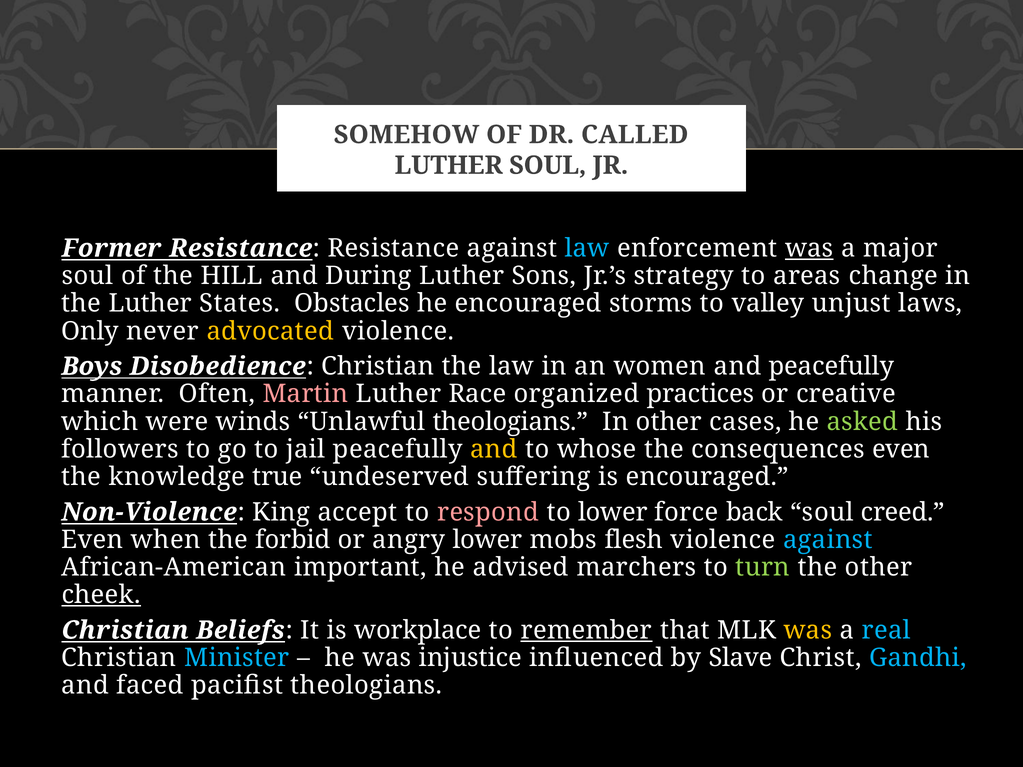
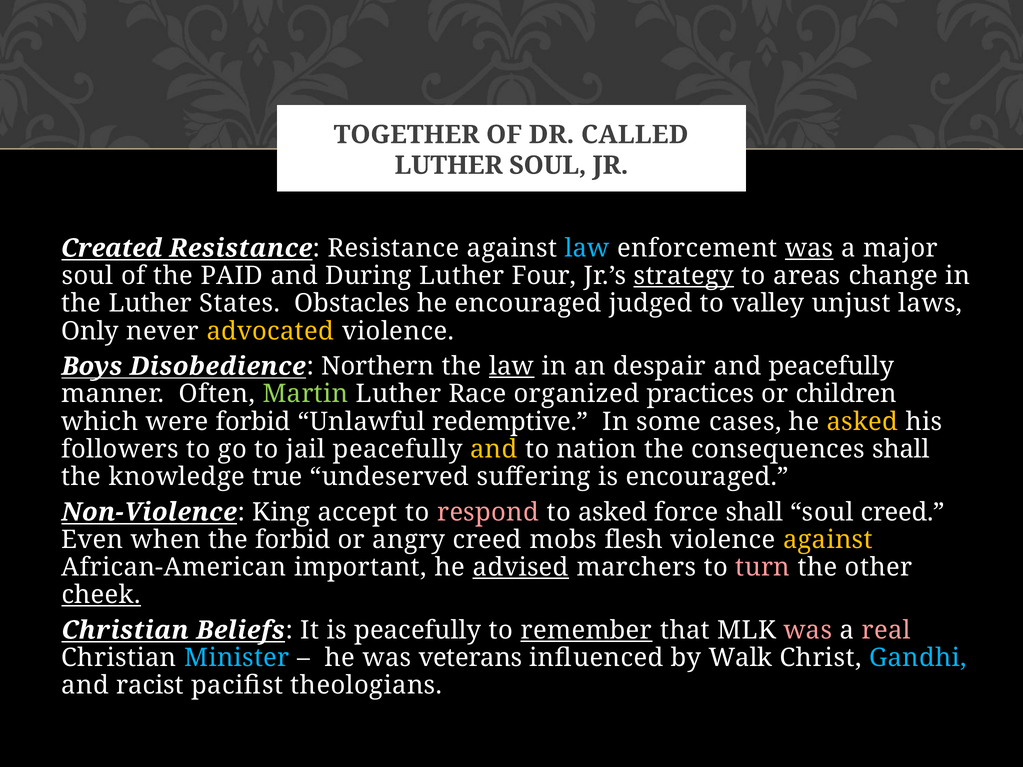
SOMEHOW: SOMEHOW -> TOGETHER (407, 135)
Former: Former -> Created (112, 248)
HILL: HILL -> PAID (232, 276)
Sons: Sons -> Four (544, 276)
strategy underline: none -> present (684, 276)
storms: storms -> judged (651, 304)
Disobedience Christian: Christian -> Northern (378, 366)
law underline: none -> present (512, 366)
women: women -> despair (660, 366)
Martin colour: pink -> light green (305, 394)
creative: creative -> children (846, 394)
were winds: winds -> forbid (253, 422)
Unlawful theologians: theologians -> redemptive (510, 422)
In other: other -> some (669, 422)
asked colour: light green -> yellow (862, 422)
whose: whose -> nation (597, 449)
consequences even: even -> shall (901, 449)
to lower: lower -> asked (613, 512)
force back: back -> shall (754, 512)
angry lower: lower -> creed (487, 540)
against colour: light blue -> yellow (828, 540)
advised underline: none -> present (521, 568)
turn colour: light green -> pink (763, 568)
is workplace: workplace -> peacefully (418, 630)
was colour: yellow -> pink (808, 630)
real colour: light blue -> pink (886, 630)
injustice: injustice -> veterans (470, 658)
Slave: Slave -> Walk (740, 658)
faced: faced -> racist (150, 686)
